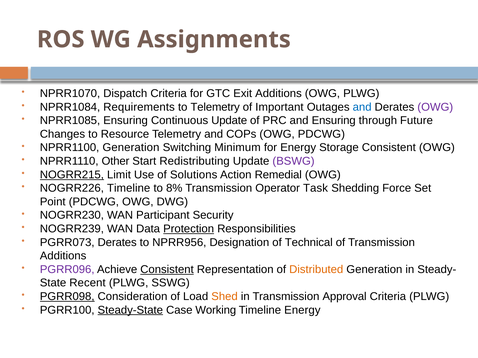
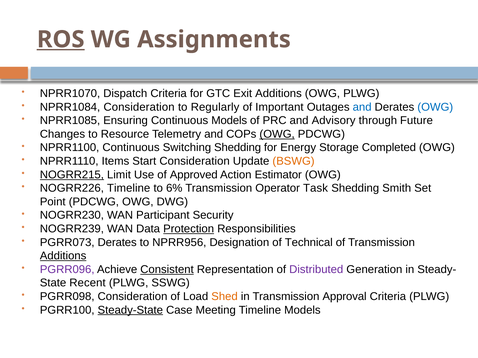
ROS underline: none -> present (61, 39)
NPRR1084 Requirements: Requirements -> Consideration (139, 107)
to Telemetry: Telemetry -> Regularly (215, 107)
OWG colour: purple -> blue (435, 107)
Continuous Update: Update -> Models (229, 121)
and Ensuring: Ensuring -> Advisory (334, 121)
OWG underline: none -> present (277, 134)
NPRR1100 Generation: Generation -> Continuous (131, 148)
Switching Minimum: Minimum -> Shedding (238, 148)
Storage Consistent: Consistent -> Completed (389, 148)
Other: Other -> Items (115, 161)
Start Redistributing: Redistributing -> Consideration (195, 161)
BSWG colour: purple -> orange (294, 161)
Solutions: Solutions -> Approved (194, 175)
Remedial: Remedial -> Estimator (278, 175)
8%: 8% -> 6% (174, 188)
Force: Force -> Smith (397, 188)
Additions underline: none -> present (63, 256)
Distributed colour: orange -> purple (316, 270)
PGRR098 underline: present -> none (67, 297)
Working: Working -> Meeting (216, 310)
Timeline Energy: Energy -> Models (302, 310)
